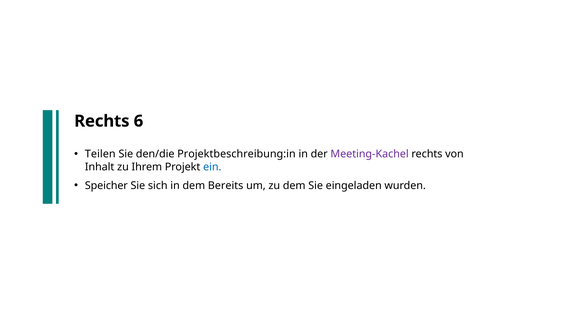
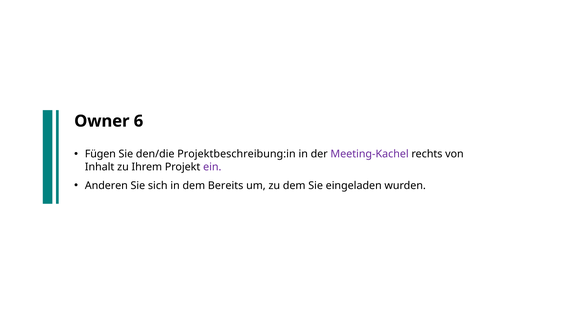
Rechts: Rechts -> Owner (102, 121)
Teilen: Teilen -> Fügen (100, 154)
ein colour: blue -> purple (212, 167)
Speicher: Speicher -> Anderen (106, 186)
